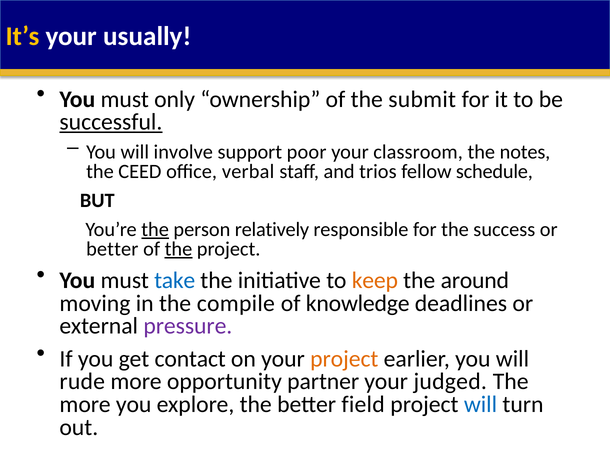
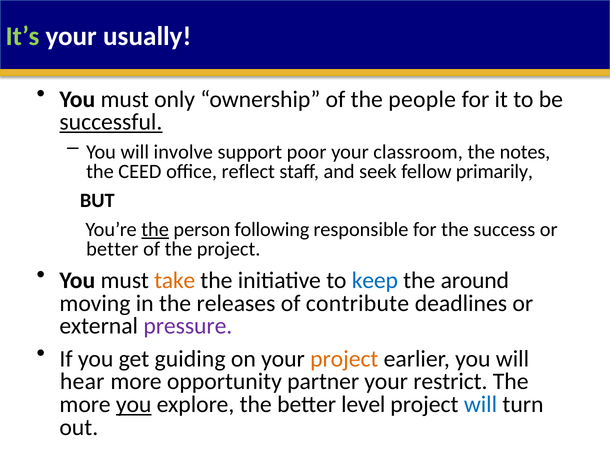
It’s colour: yellow -> light green (23, 37)
submit: submit -> people (422, 99)
verbal: verbal -> reflect (248, 172)
trios: trios -> seek (378, 172)
schedule: schedule -> primarily (494, 172)
relatively: relatively -> following (272, 230)
the underline: present -> none (178, 249)
take colour: blue -> orange (175, 281)
keep colour: orange -> blue (375, 281)
compile: compile -> releases (236, 304)
knowledge: knowledge -> contribute (358, 304)
contact: contact -> guiding (190, 359)
rude: rude -> hear (82, 382)
judged: judged -> restrict (450, 382)
you underline: none -> present (134, 405)
field: field -> level (363, 405)
